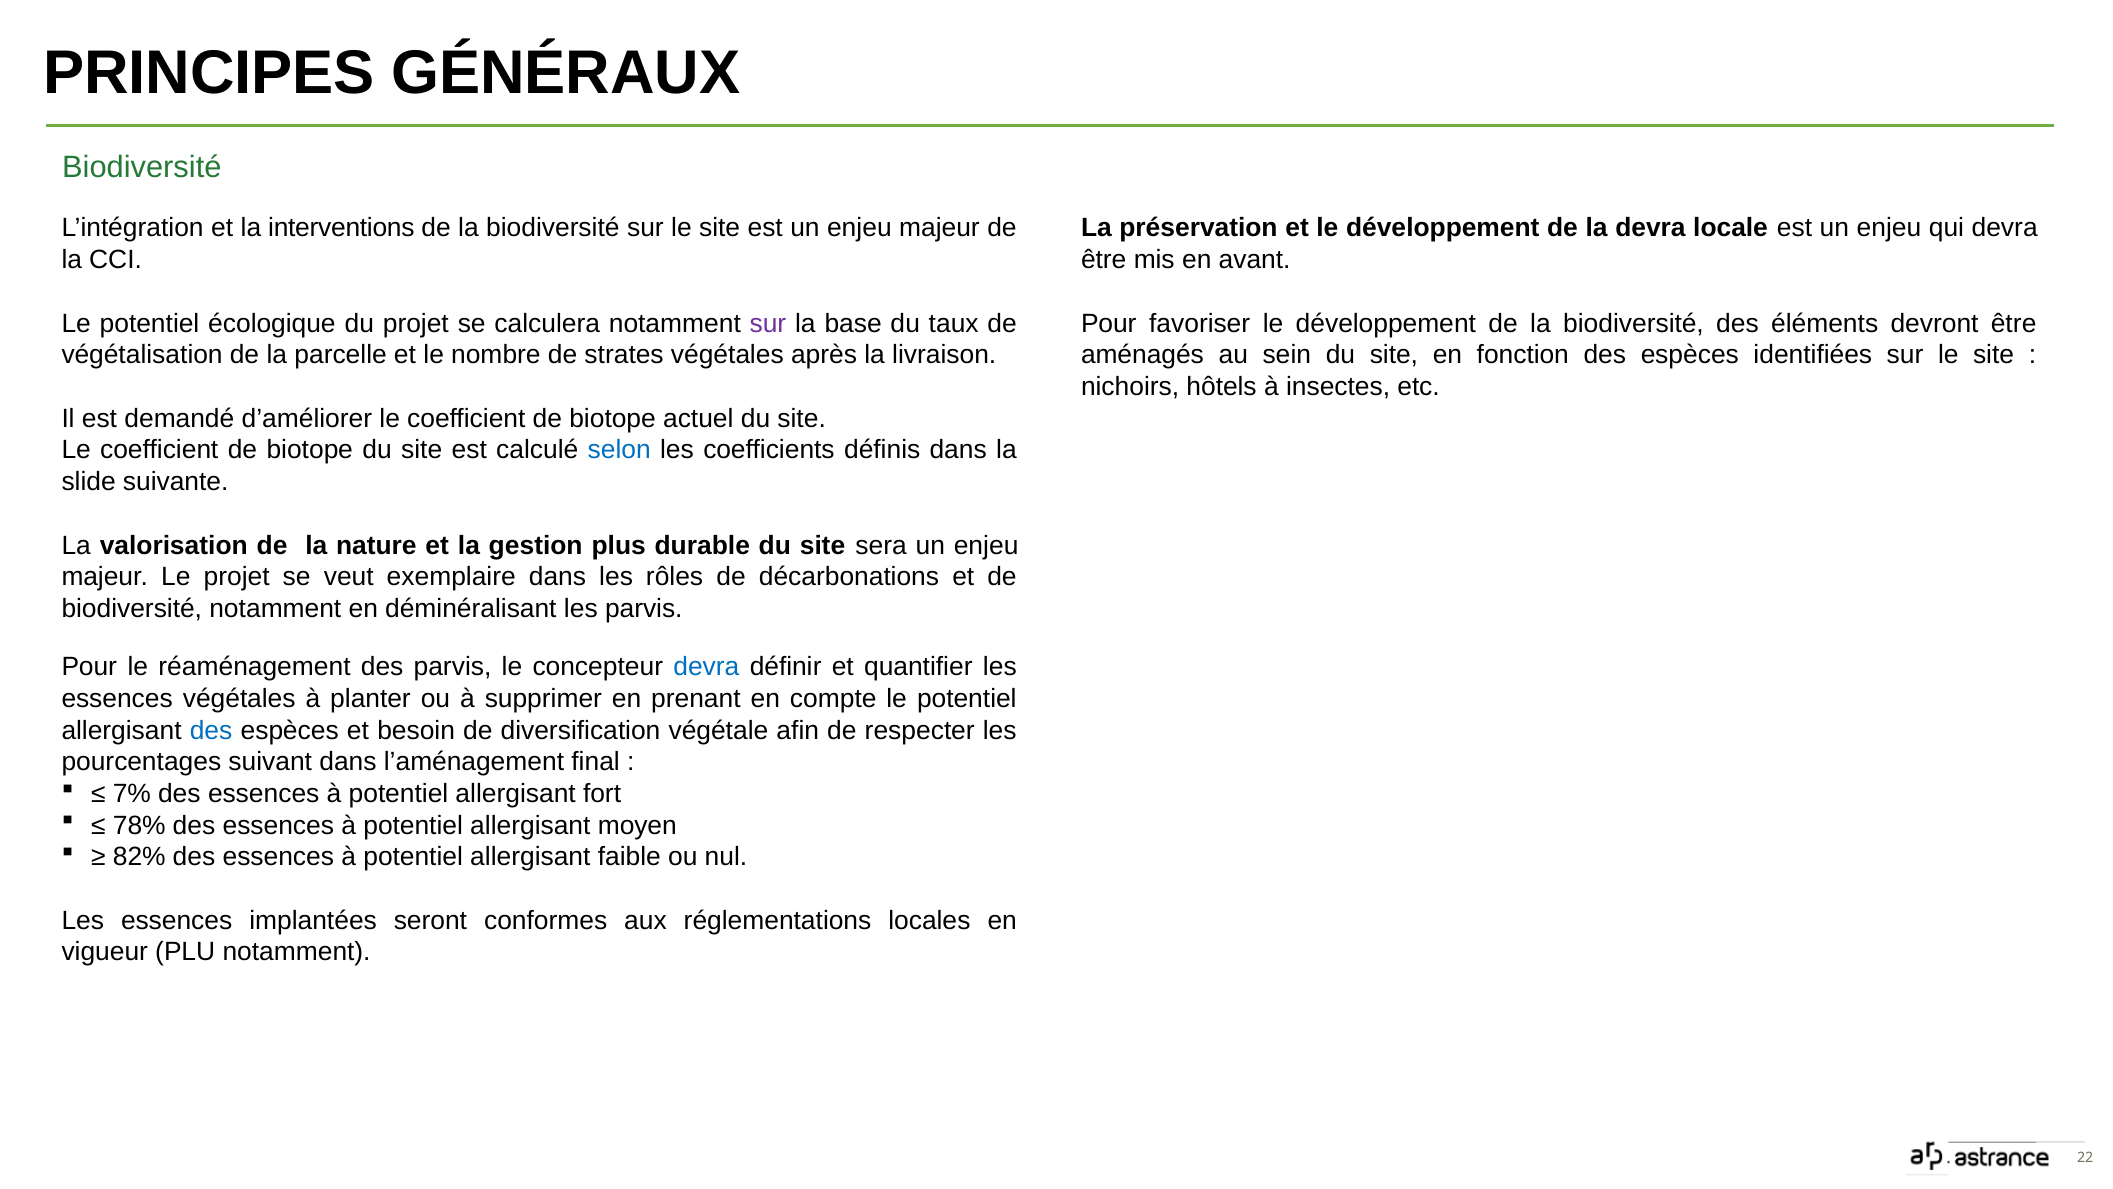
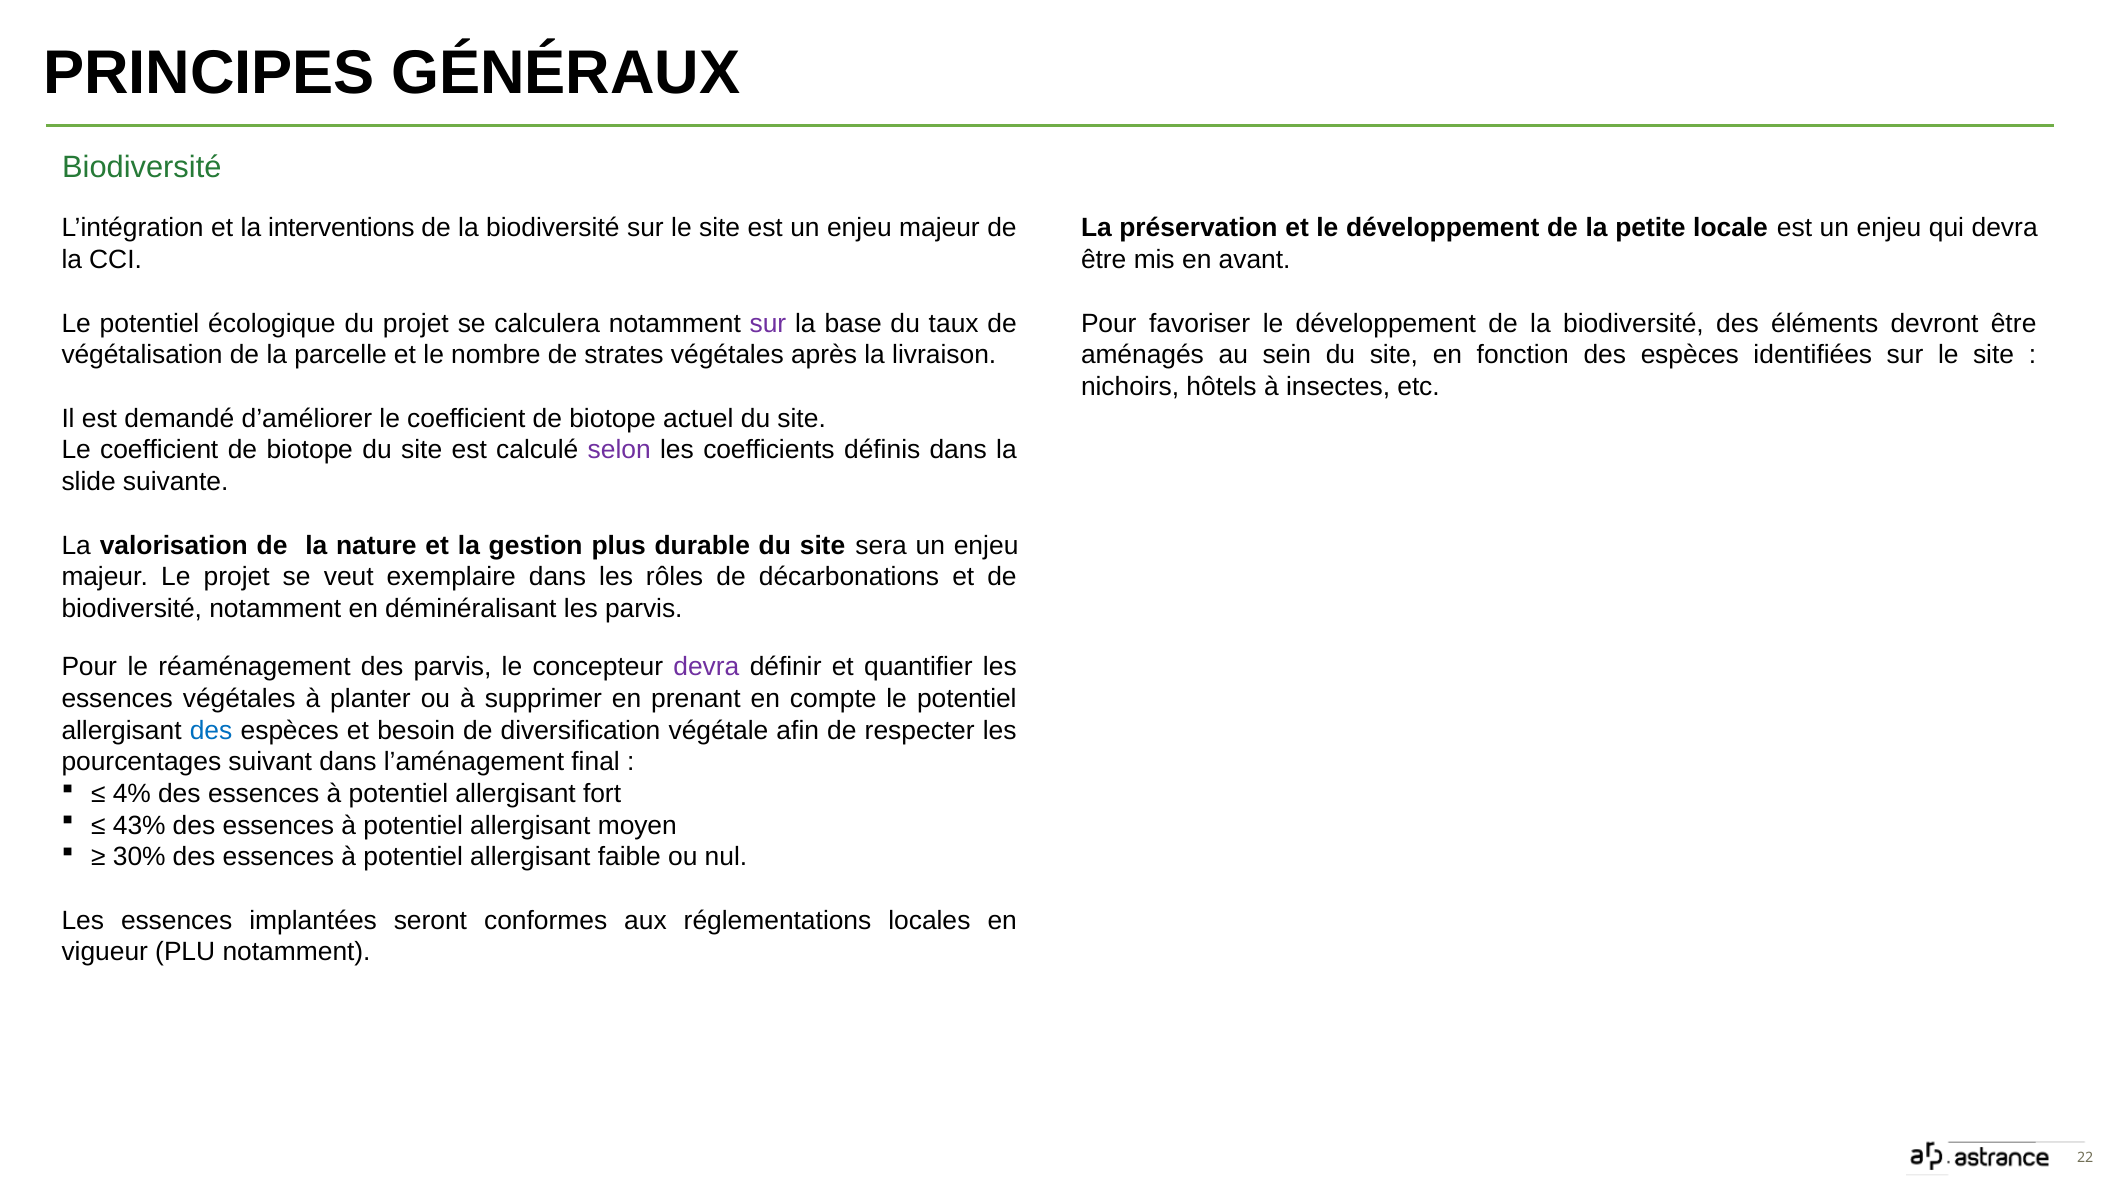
la devra: devra -> petite (1650, 228)
selon colour: blue -> purple (619, 450)
devra colour: blue -> purple (706, 667)
7%: 7% -> 4% (132, 793)
78%: 78% -> 43% (139, 825)
82%: 82% -> 30% (139, 857)
